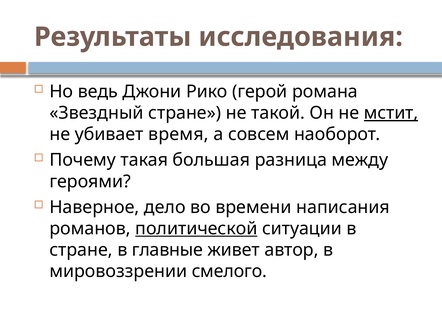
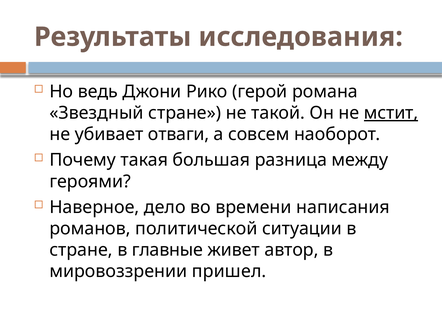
время: время -> отваги (179, 134)
политической underline: present -> none (196, 228)
смелого: смелого -> пришел (229, 271)
